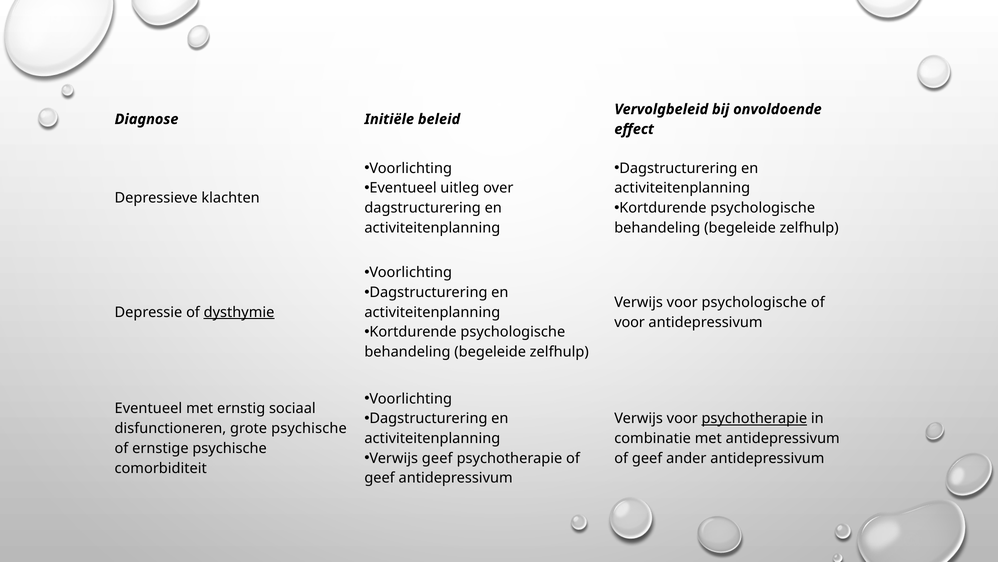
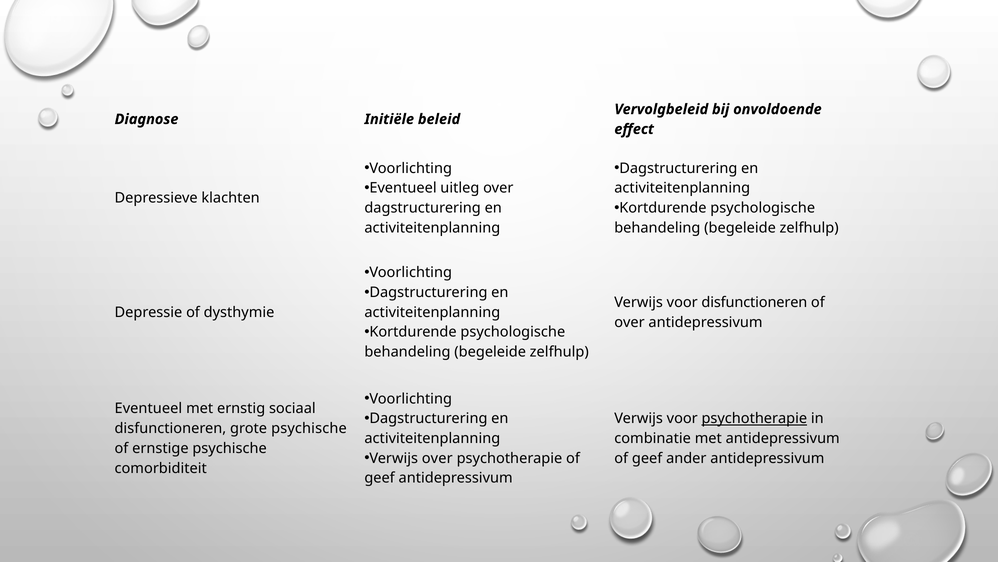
voor psychologische: psychologische -> disfunctioneren (754, 302)
dysthymie underline: present -> none (239, 312)
voor: voor -> over (629, 322)
Verwijs geef: geef -> over (437, 458)
